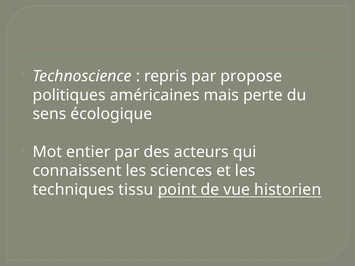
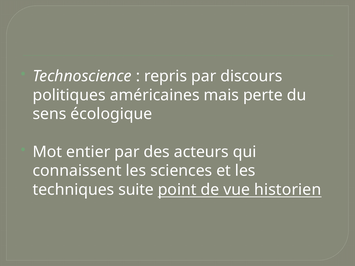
propose: propose -> discours (251, 76)
tissu: tissu -> suite (136, 190)
